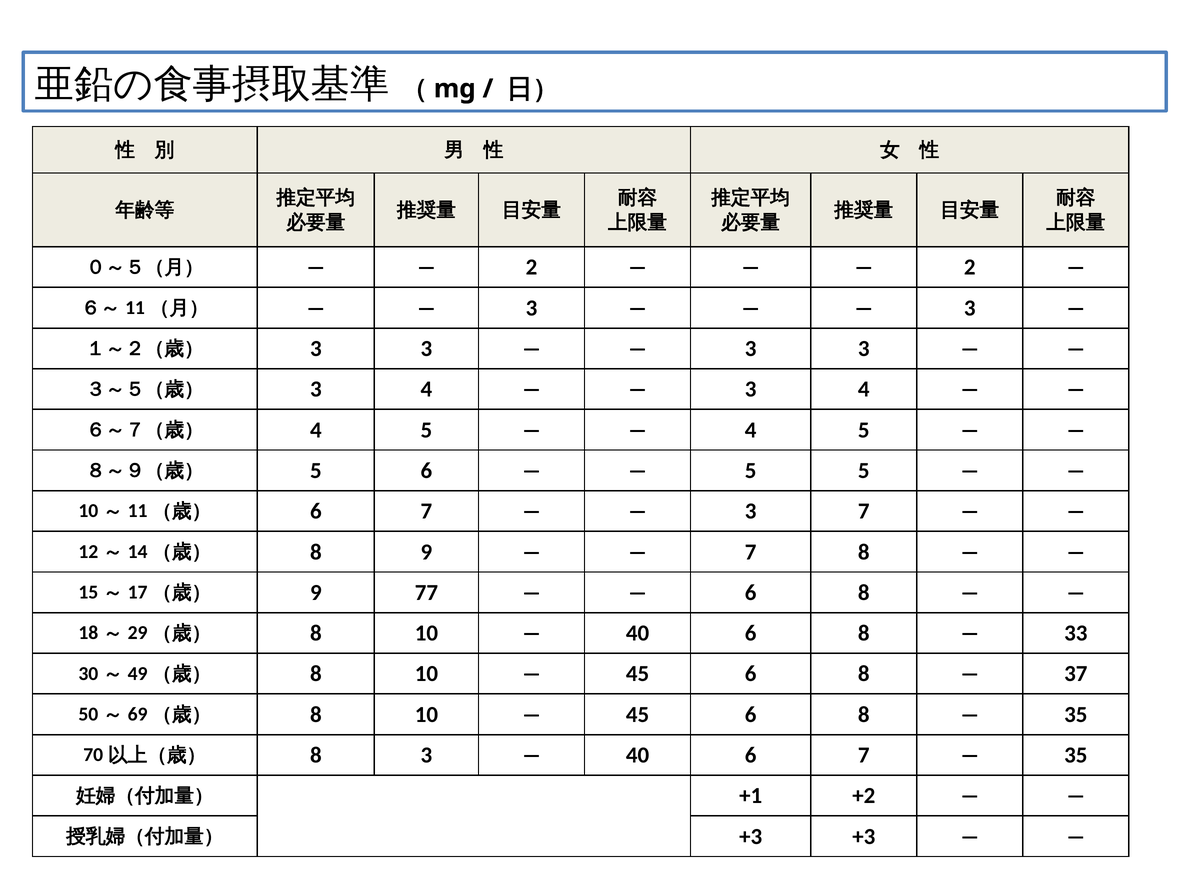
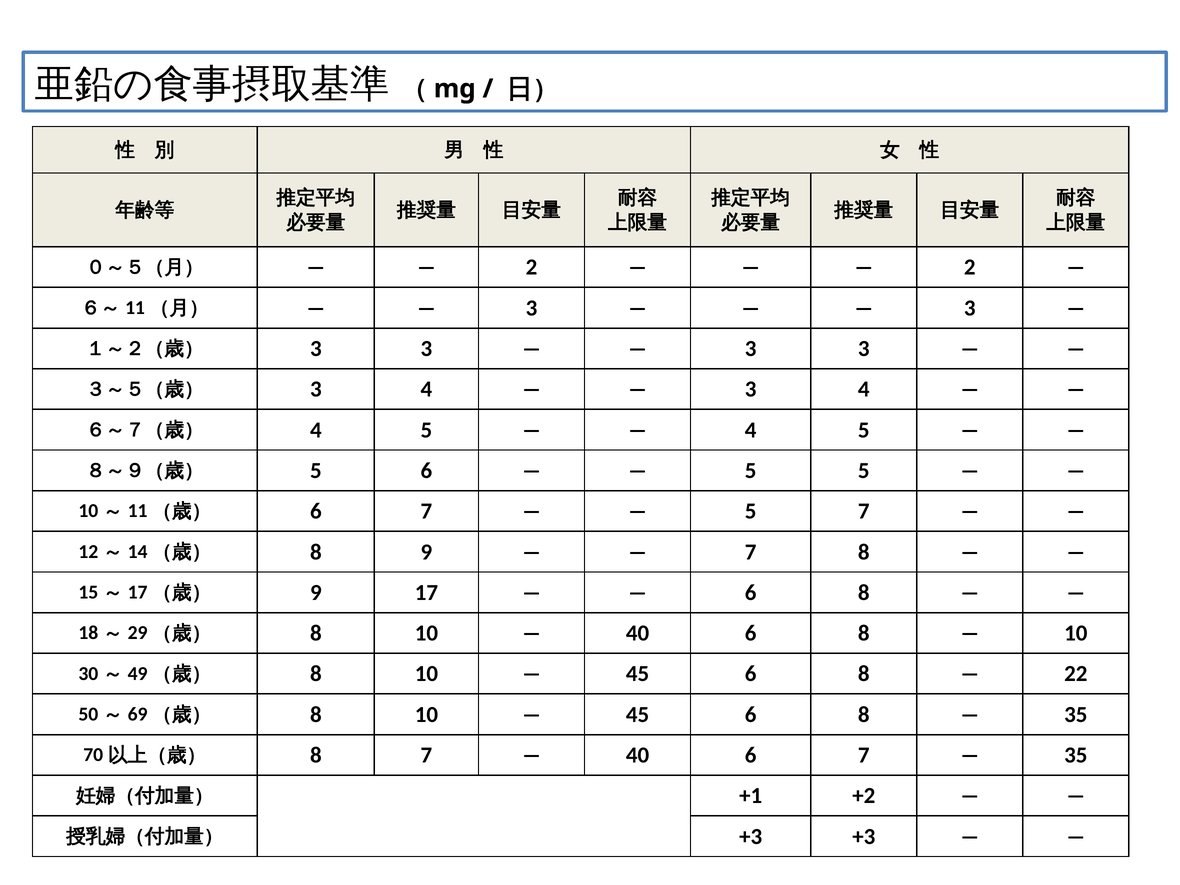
3: 3 -> 5 (751, 511)
77: 77 -> 17 (426, 593)
33: 33 -> 10 (1076, 633)
37: 37 -> 22 (1076, 674)
8 3: 3 -> 7 (426, 755)
